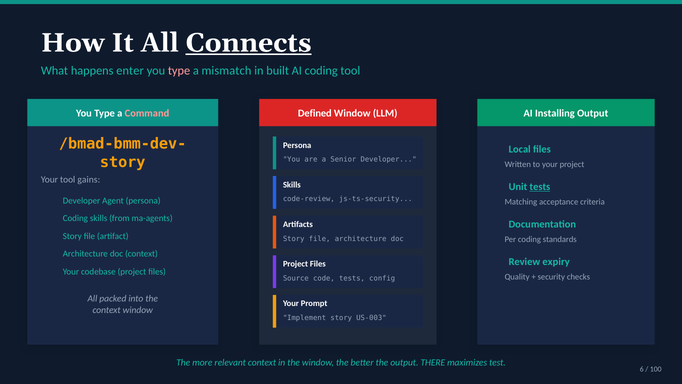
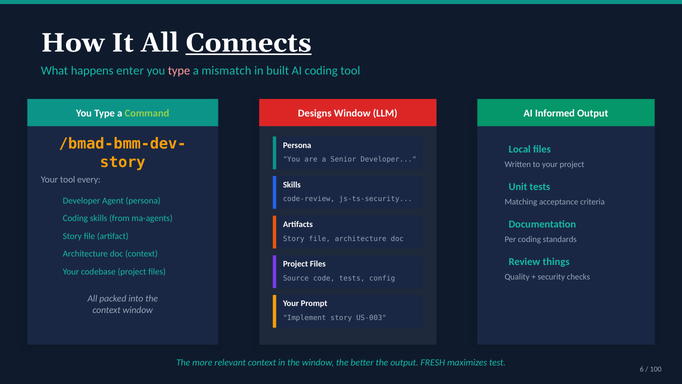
Command colour: pink -> light green (147, 113)
Defined: Defined -> Designs (315, 113)
Installing: Installing -> Informed (555, 113)
gains: gains -> every (89, 180)
tests underline: present -> none (540, 187)
expiry: expiry -> things (556, 262)
THERE: THERE -> FRESH (433, 362)
